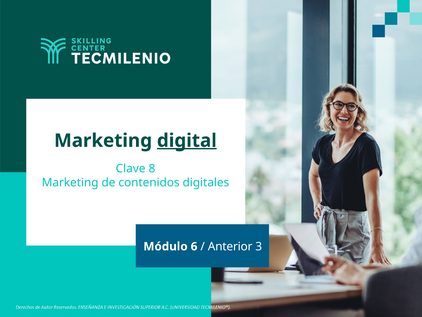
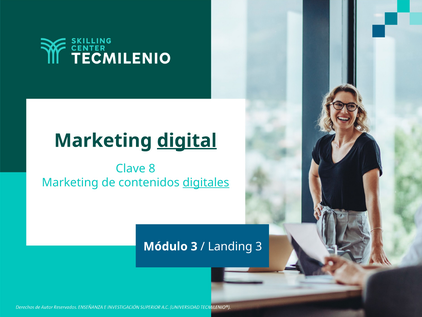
digitales underline: none -> present (206, 182)
Módulo 6: 6 -> 3 (194, 246)
Anterior: Anterior -> Landing (230, 246)
